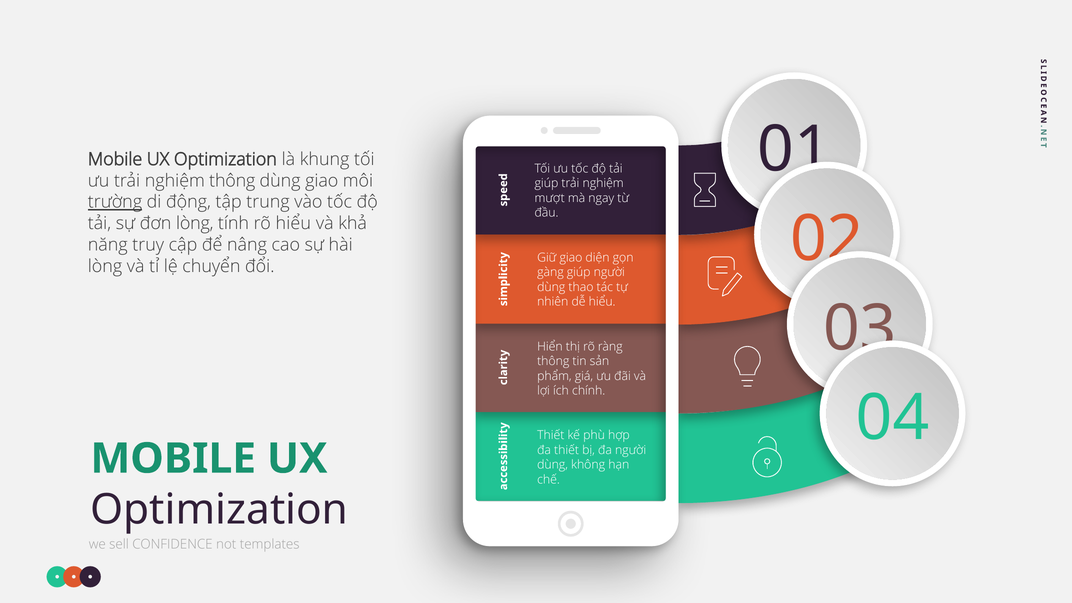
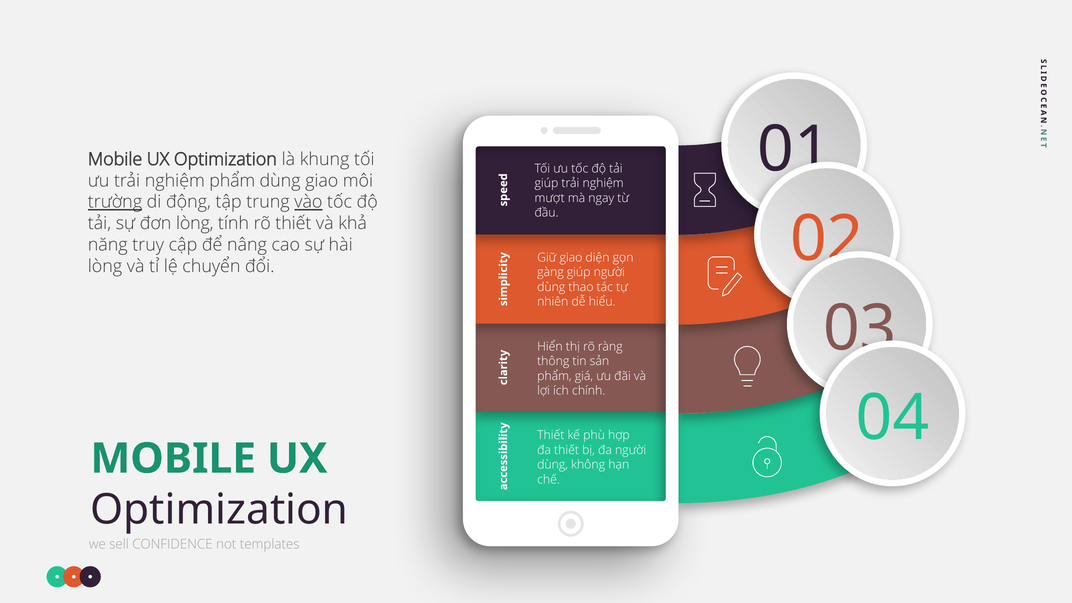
nghiệm thông: thông -> phẩm (232, 181)
vào underline: none -> present (308, 202)
rõ hiểu: hiểu -> thiết (293, 224)
